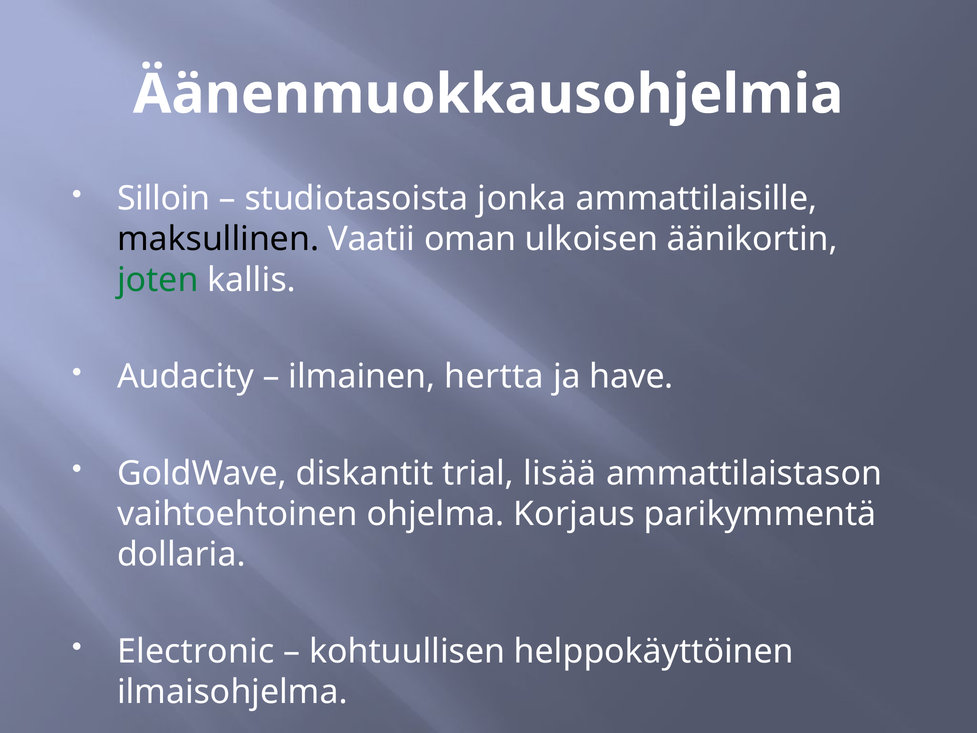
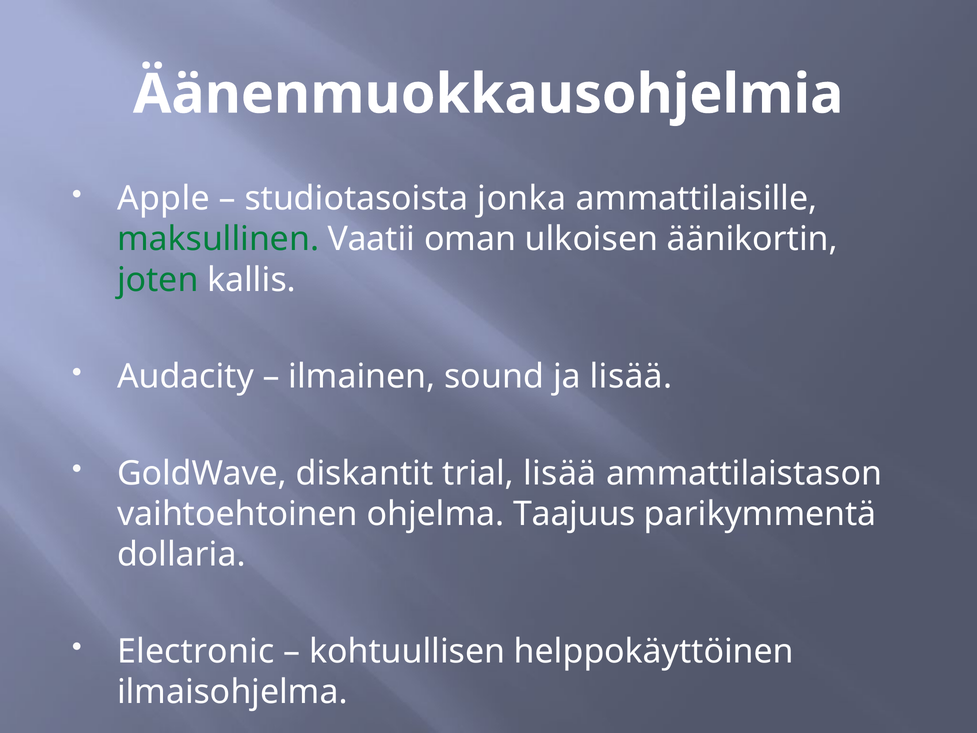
Silloin: Silloin -> Apple (163, 199)
maksullinen colour: black -> green (218, 239)
hertta: hertta -> sound (494, 377)
ja have: have -> lisää (631, 377)
Korjaus: Korjaus -> Taajuus (574, 514)
